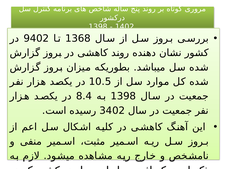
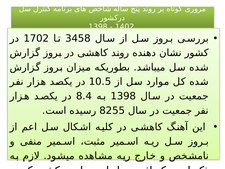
9402: 9402 -> 1702 (36, 38)
1368: 1368 -> 3458 (78, 38)
3402: 3402 -> 8255 (112, 110)
